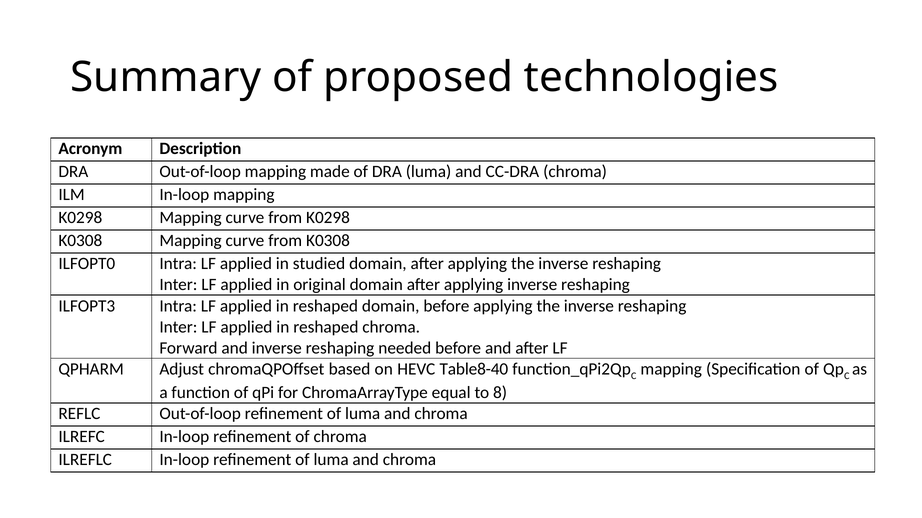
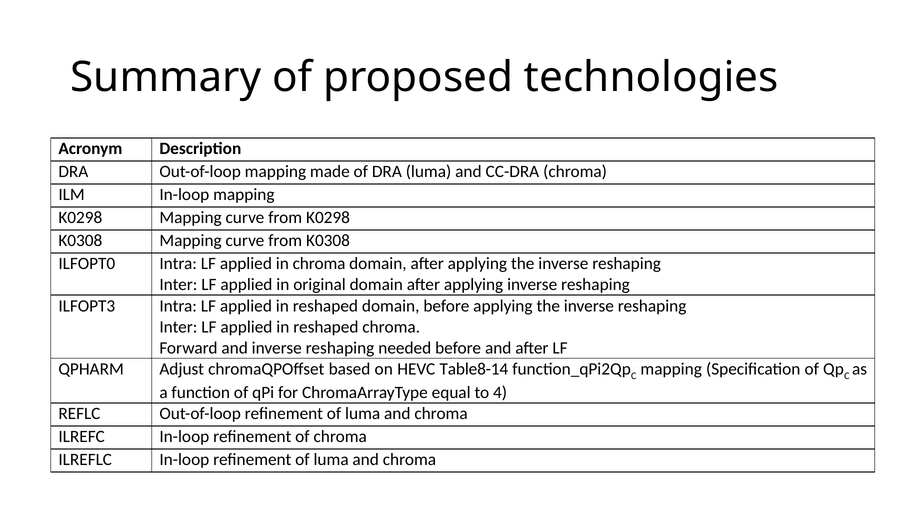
in studied: studied -> chroma (319, 264)
Table8-40: Table8-40 -> Table8-14 (474, 370)
8: 8 -> 4 (500, 393)
